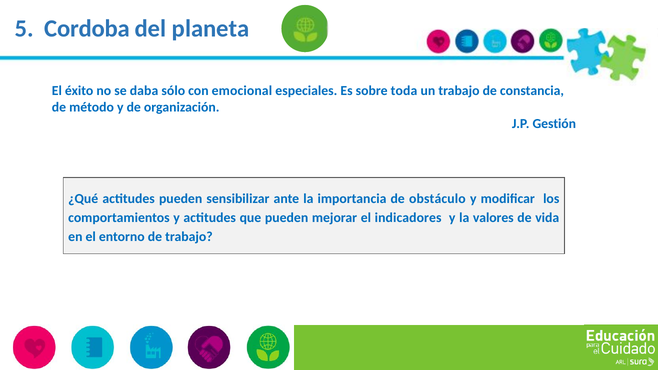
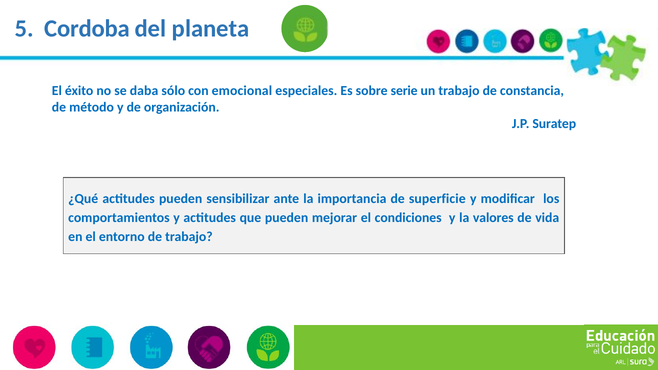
toda: toda -> serie (404, 91)
Gestión: Gestión -> Suratep (554, 124)
obstáculo: obstáculo -> superficie (437, 199)
indicadores: indicadores -> condiciones (408, 218)
